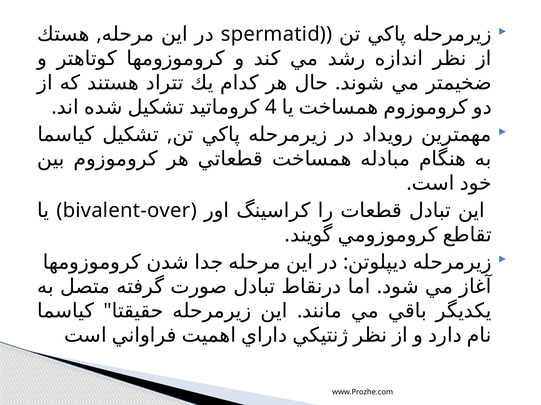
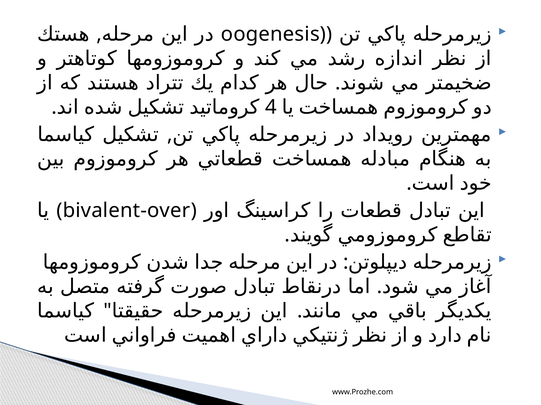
spermatid: spermatid -> oogenesis (270, 34)
